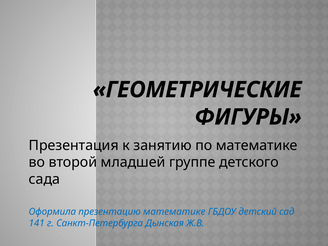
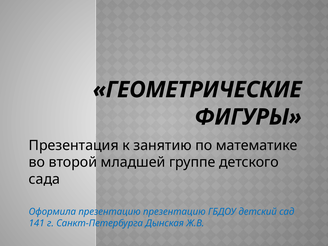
презентацию математике: математике -> презентацию (174, 212)
